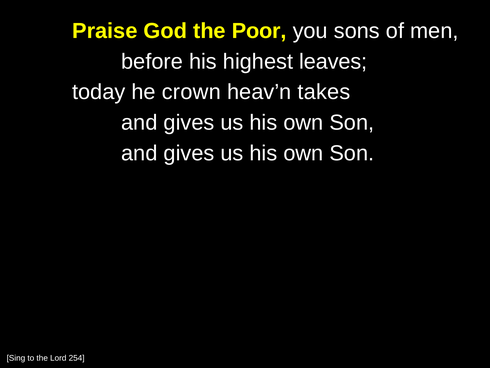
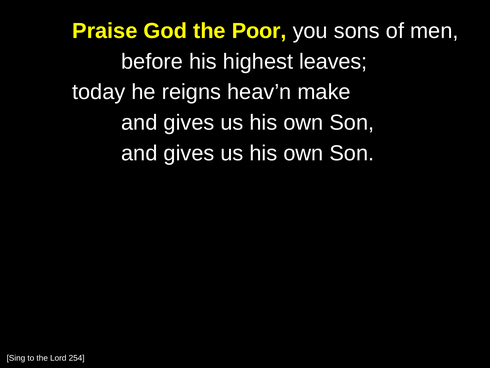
crown: crown -> reigns (191, 92)
takes: takes -> make (324, 92)
